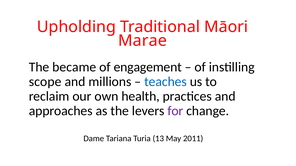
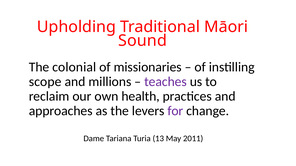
Marae: Marae -> Sound (142, 41)
became: became -> colonial (74, 67)
engagement: engagement -> missionaries (148, 67)
teaches colour: blue -> purple (165, 82)
